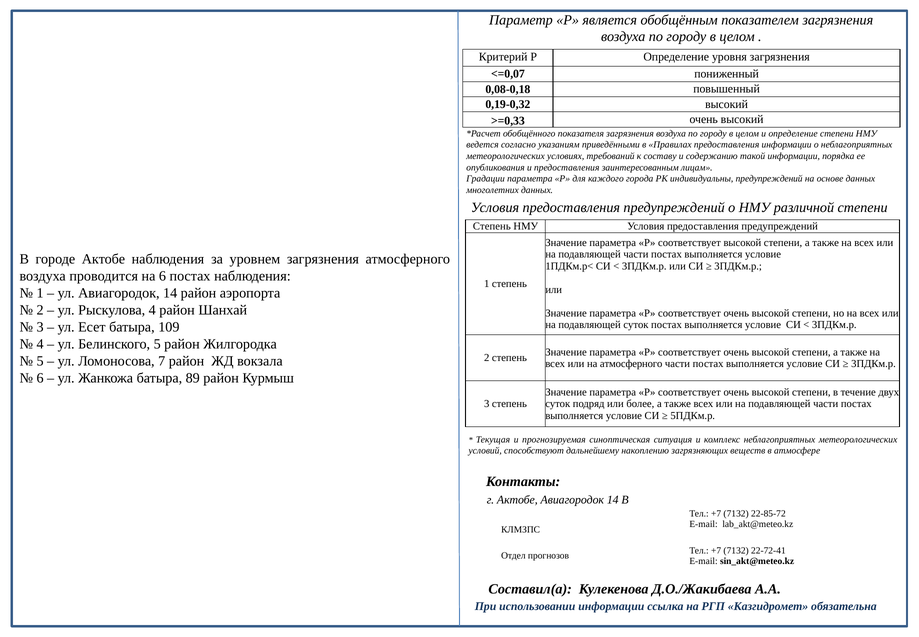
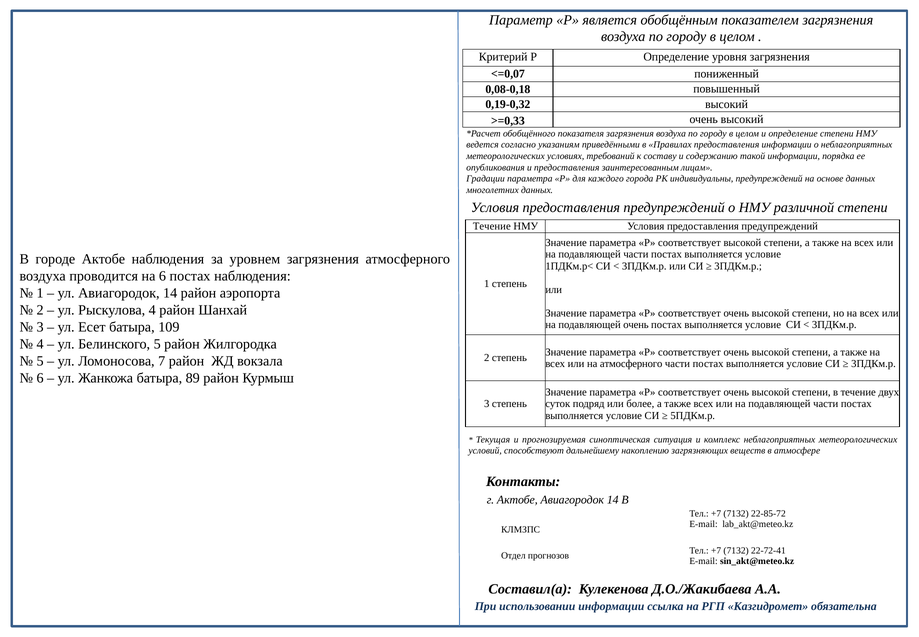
Степень: Степень -> Течение (492, 226)
подавляющей суток: суток -> очень (636, 325)
